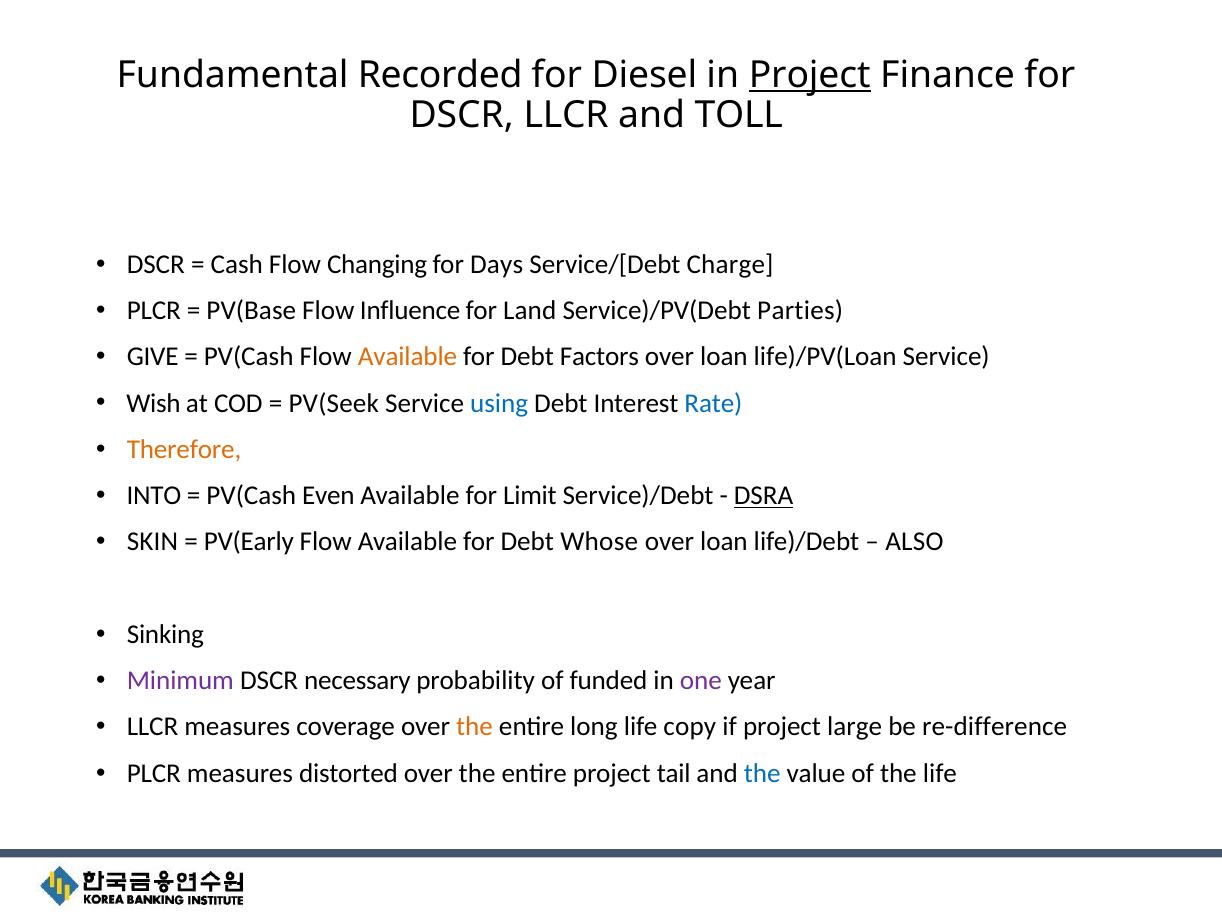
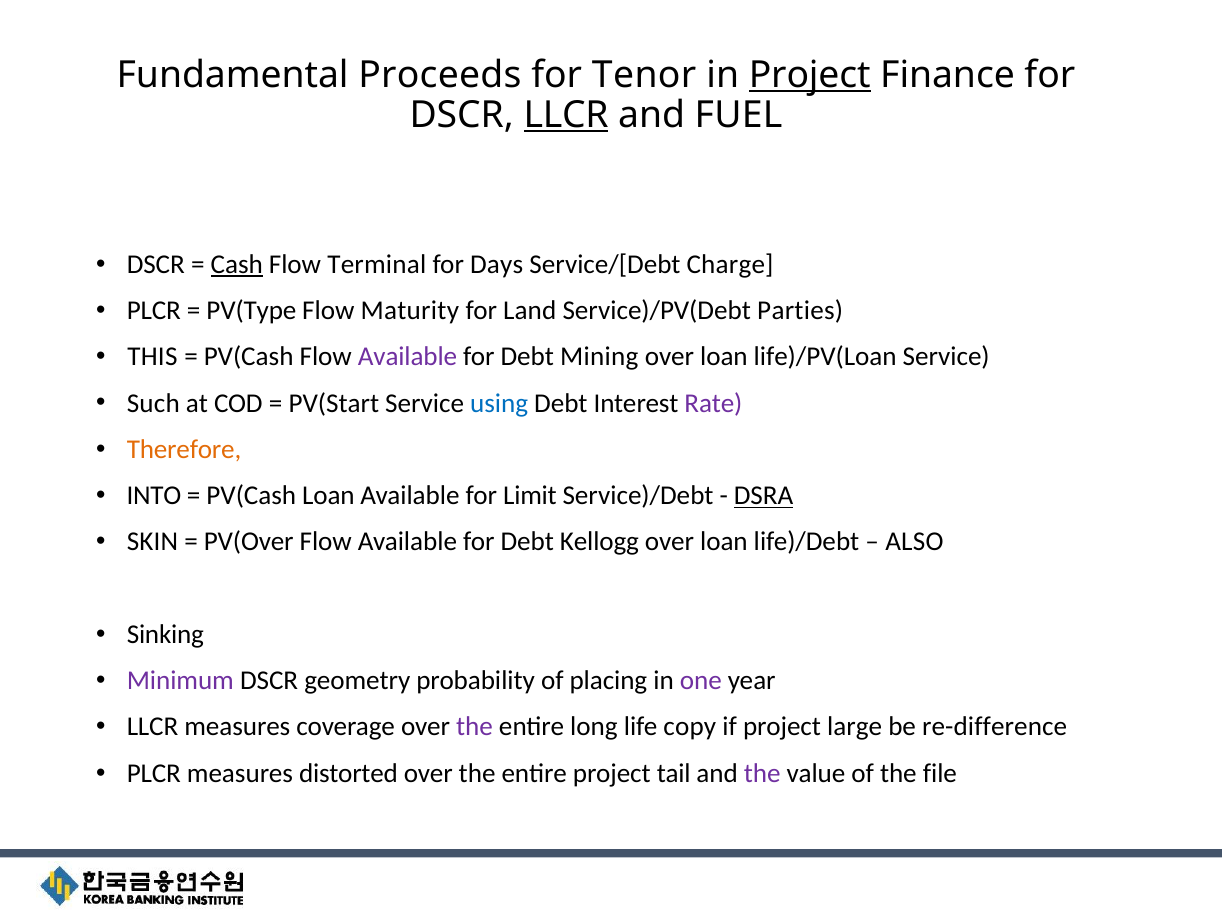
Recorded: Recorded -> Proceeds (440, 75)
Diesel: Diesel -> Tenor (644, 75)
LLCR underline: none -> present (566, 115)
TOLL: TOLL -> FUEL (739, 115)
Cash underline: none -> present (237, 265)
Changing: Changing -> Terminal (377, 265)
PV(Base: PV(Base -> PV(Type (251, 311)
Influence: Influence -> Maturity (410, 311)
GIVE: GIVE -> THIS (152, 357)
Available colour: orange -> purple (408, 357)
Factors: Factors -> Mining (599, 357)
Wish: Wish -> Such (153, 403)
PV(Seek: PV(Seek -> PV(Start (334, 403)
Rate colour: blue -> purple (713, 403)
PV(Cash Even: Even -> Loan (328, 496)
PV(Early: PV(Early -> PV(Over (249, 542)
Whose: Whose -> Kellogg (599, 542)
necessary: necessary -> geometry (357, 681)
funded: funded -> placing (608, 681)
the colour: orange -> purple (475, 727)
the colour: blue -> purple (762, 774)
the life: life -> file (940, 774)
